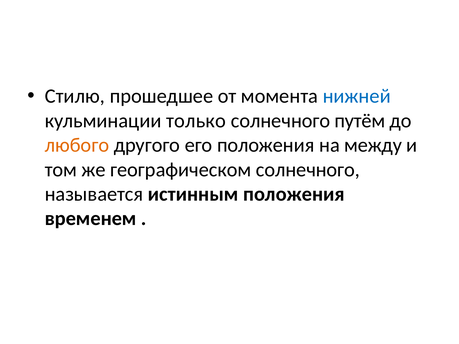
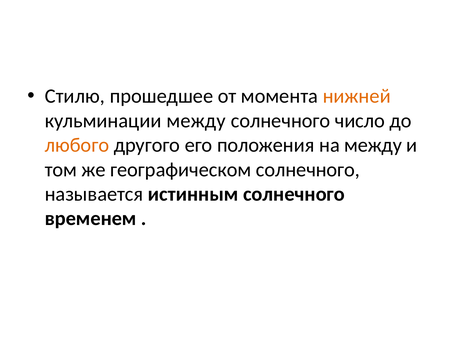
нижней colour: blue -> orange (357, 96)
кульминации только: только -> между (196, 121)
путём: путём -> число (360, 121)
истинным положения: положения -> солнечного (294, 194)
